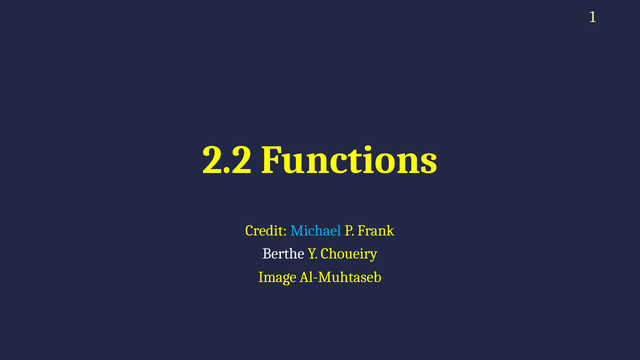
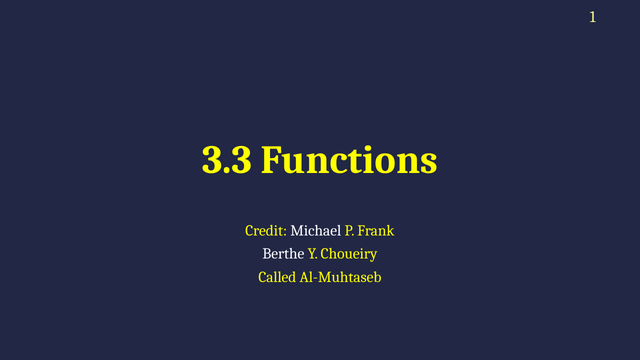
2.2: 2.2 -> 3.3 (227, 160)
Michael colour: light blue -> white (316, 231)
Image: Image -> Called (277, 277)
